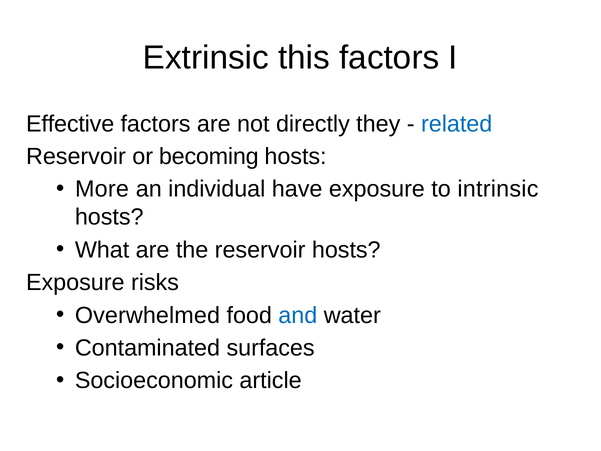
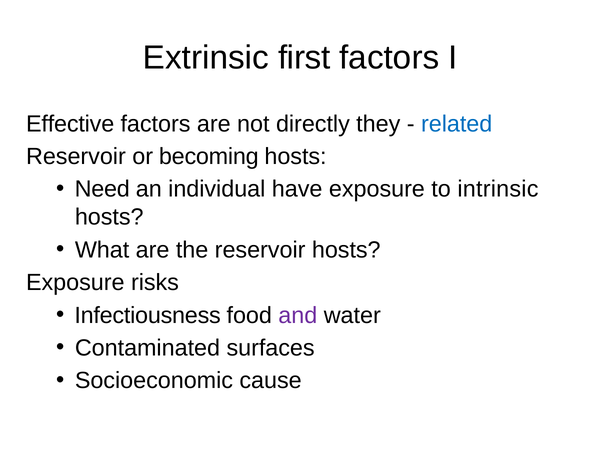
this: this -> first (304, 58)
More: More -> Need (102, 189)
Overwhelmed: Overwhelmed -> Infectiousness (148, 315)
and colour: blue -> purple (298, 315)
article: article -> cause (271, 381)
